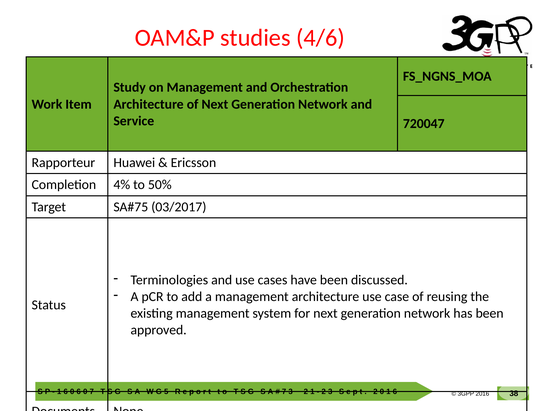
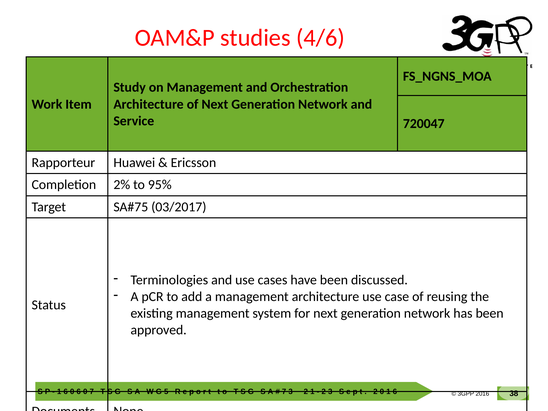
4%: 4% -> 2% (122, 185)
50%: 50% -> 95% (160, 185)
